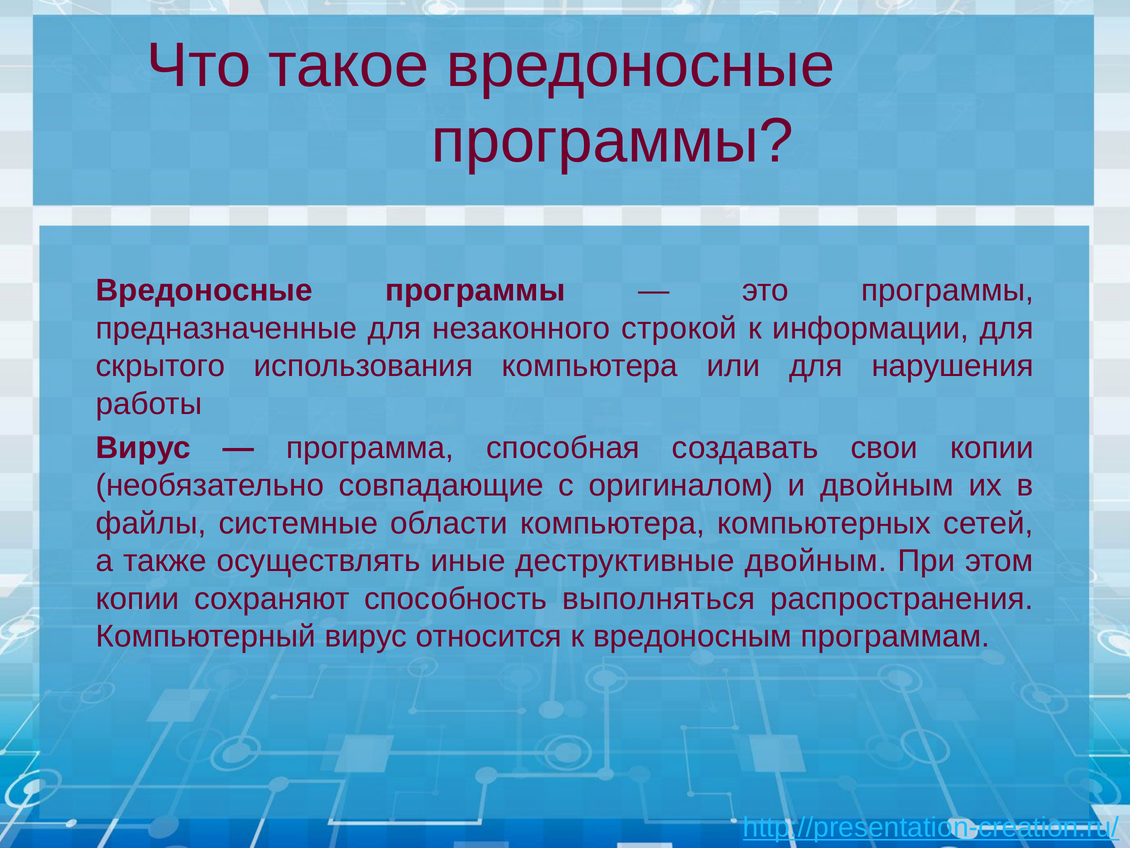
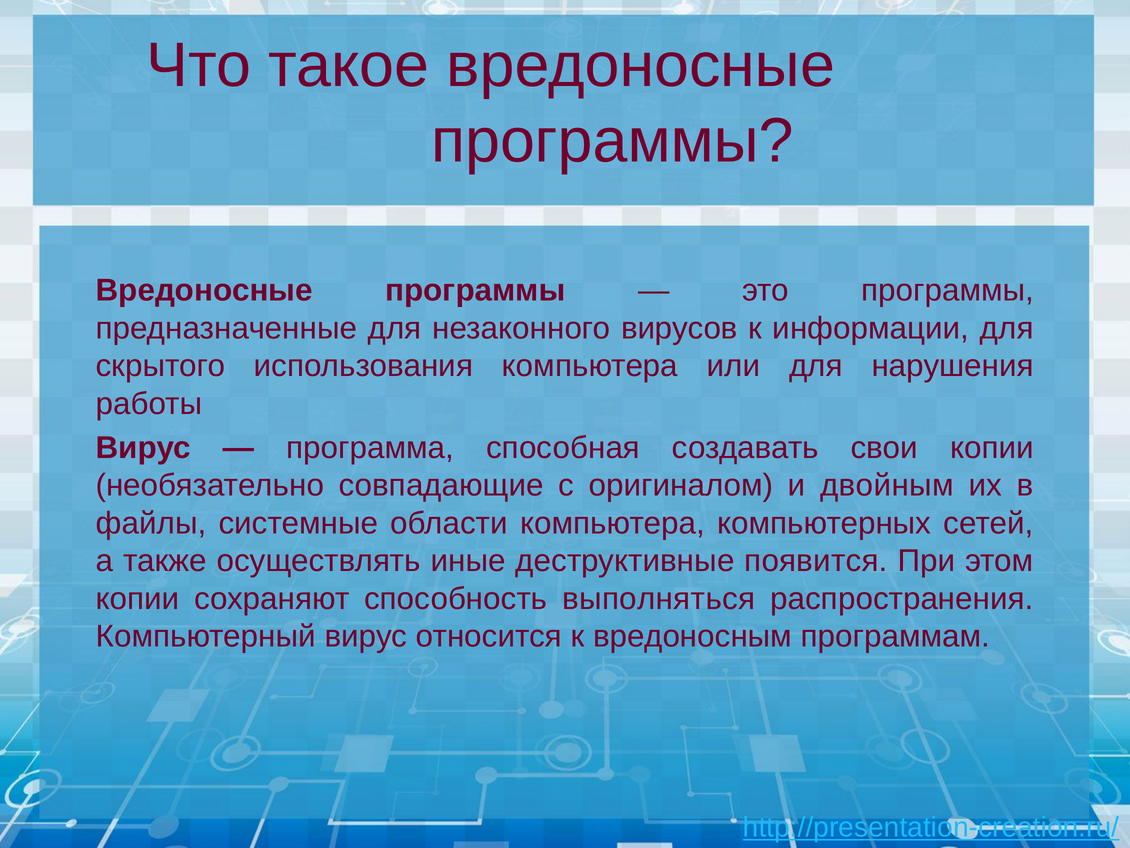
строкой: строкой -> вирусов (679, 328)
деструктивные двойным: двойным -> появится (816, 561)
